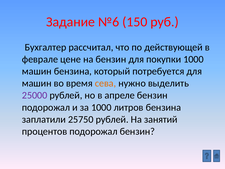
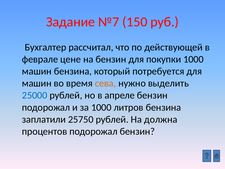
№6: №6 -> №7 (109, 22)
25000 colour: purple -> blue (35, 95)
занятий: занятий -> должна (161, 119)
